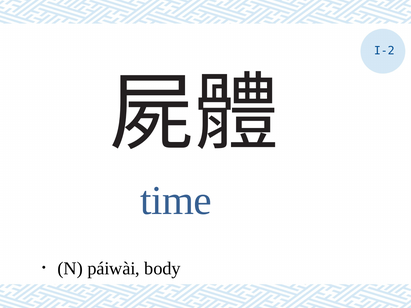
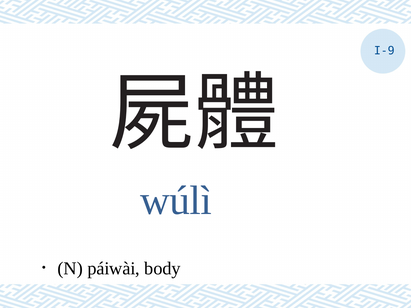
I-2: I-2 -> I-9 (384, 51)
time: time -> wúlì (176, 201)
